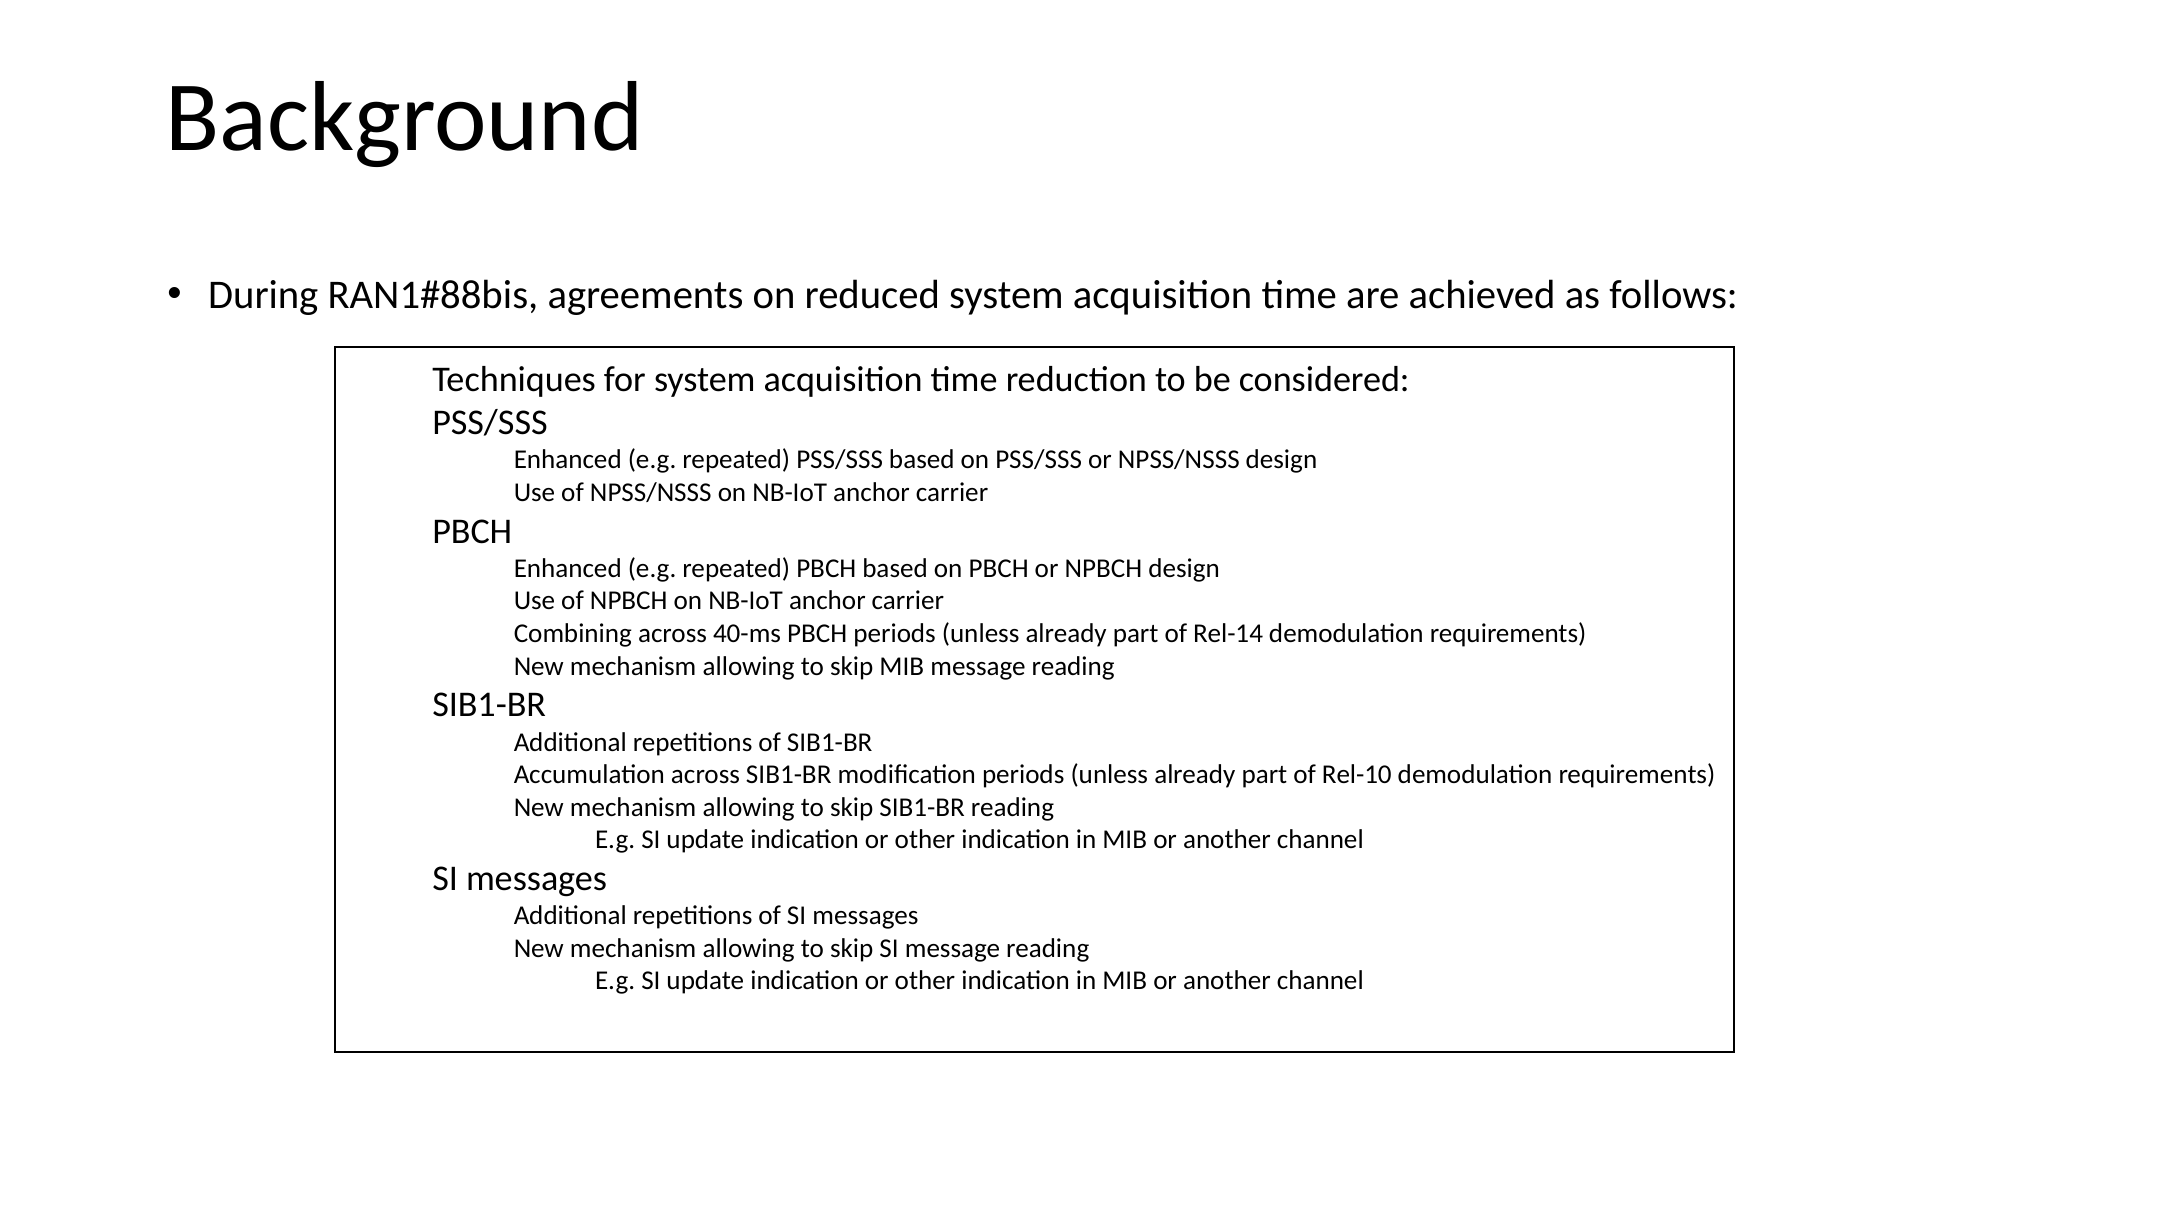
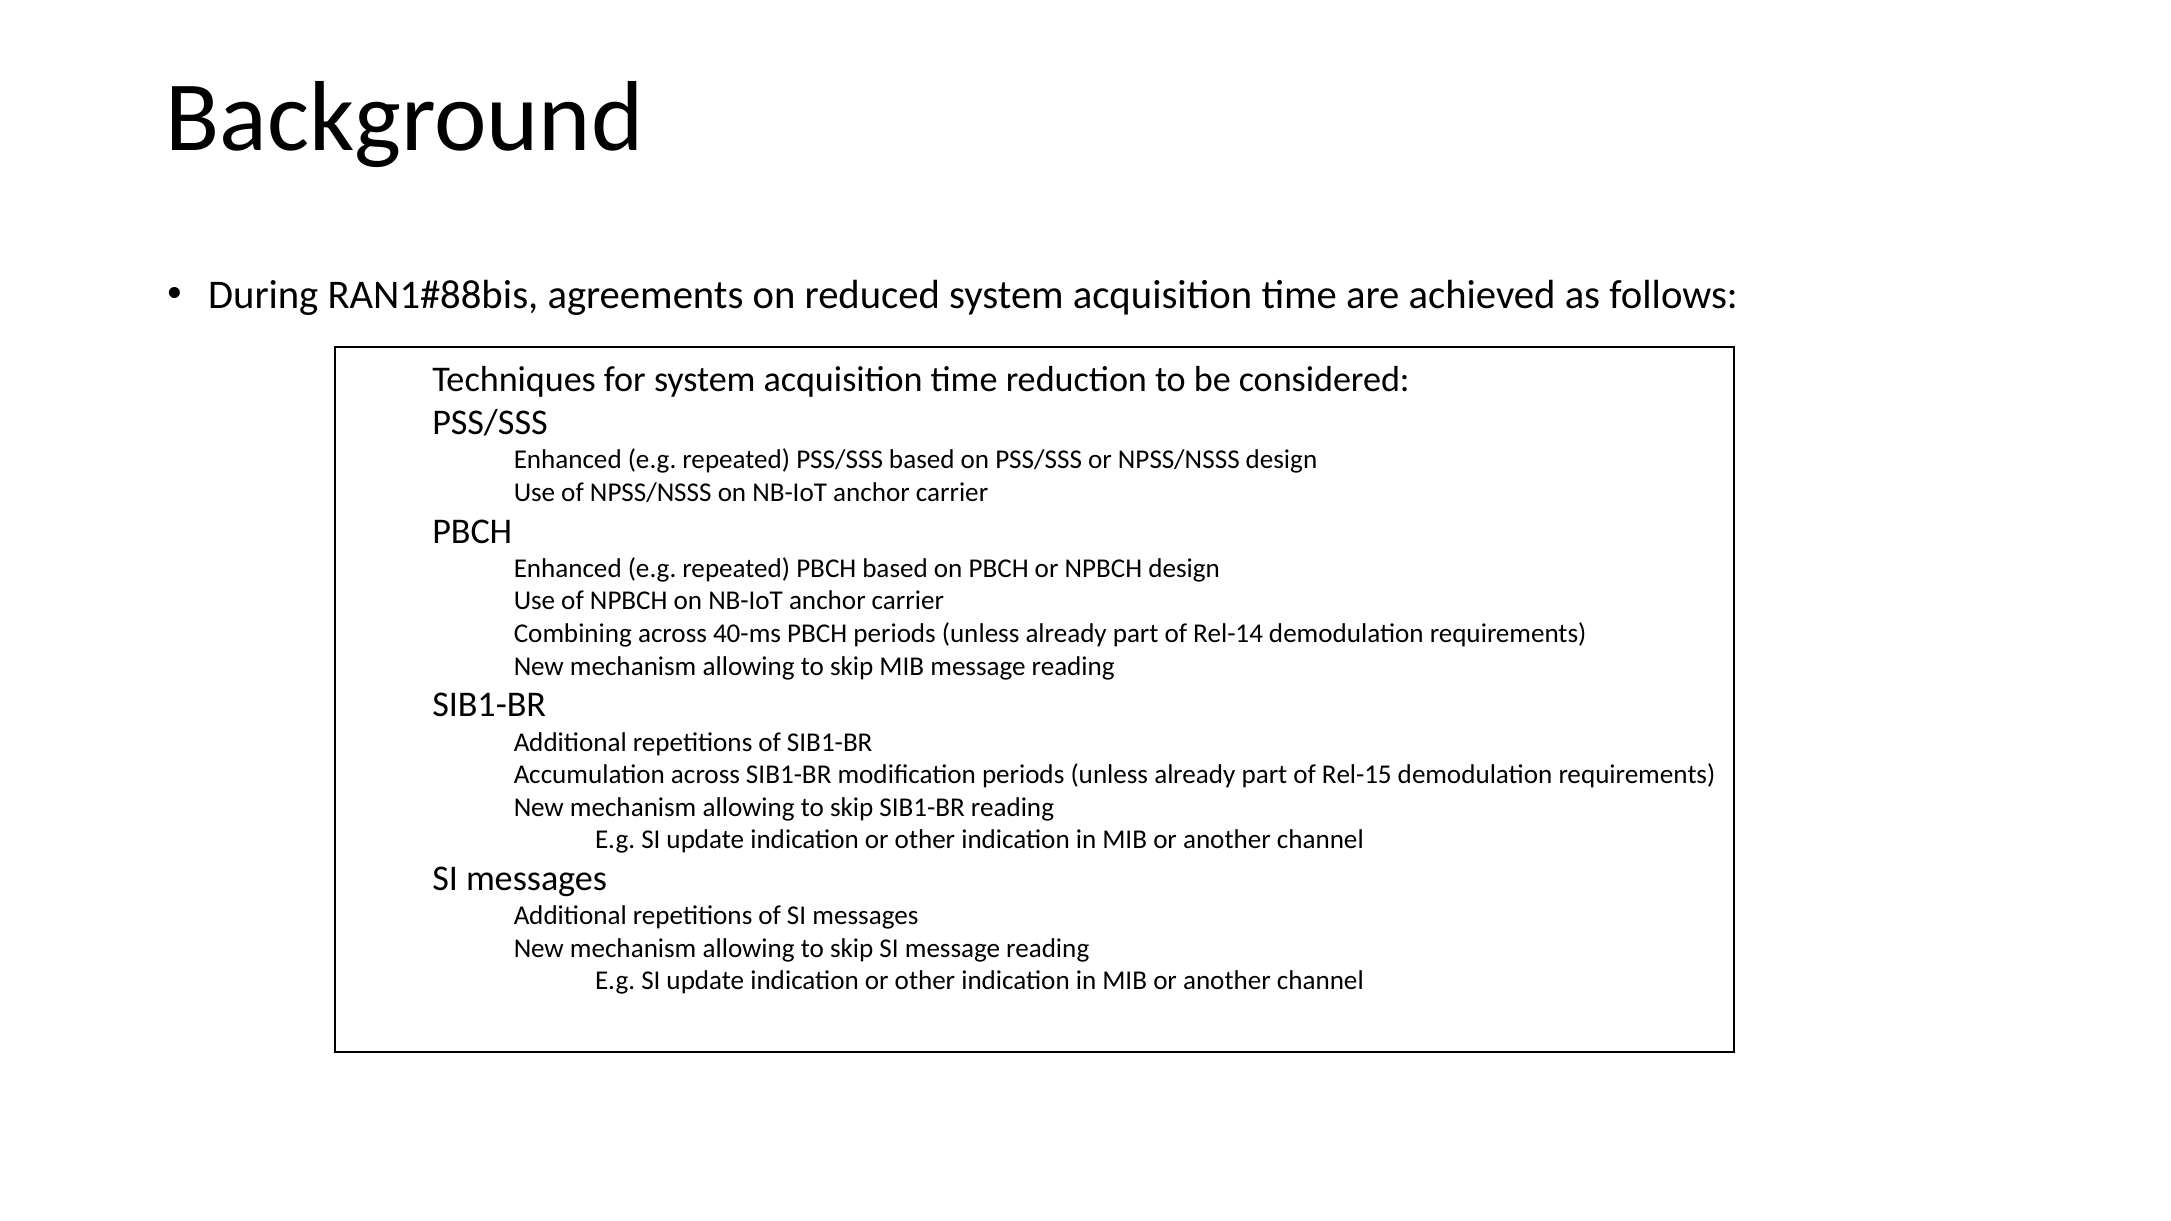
Rel-10: Rel-10 -> Rel-15 (1357, 775)
